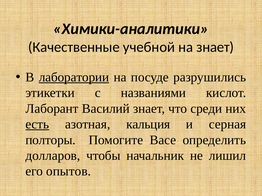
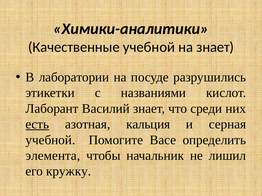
лаборатории underline: present -> none (74, 77)
полторы: полторы -> учебной (50, 140)
долларов: долларов -> элемента (53, 156)
опытов: опытов -> кружку (69, 172)
